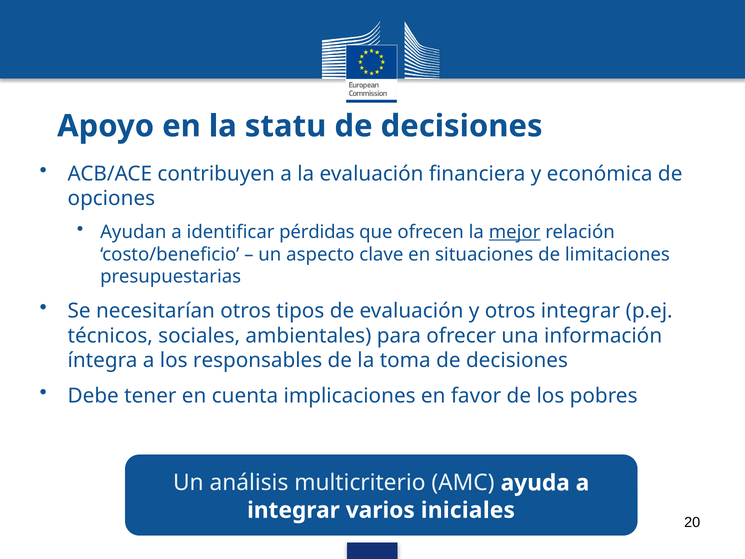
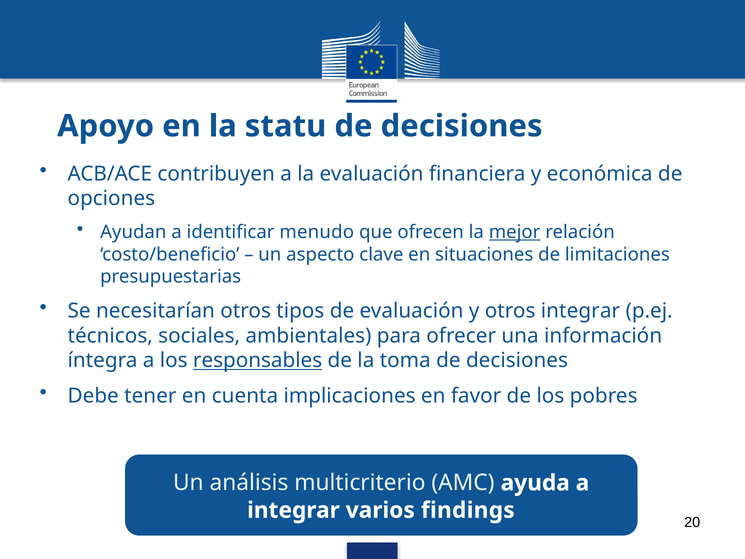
pérdidas: pérdidas -> menudo (317, 232)
responsables underline: none -> present (258, 360)
iniciales: iniciales -> findings (468, 510)
